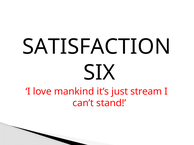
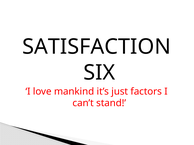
stream: stream -> factors (146, 92)
